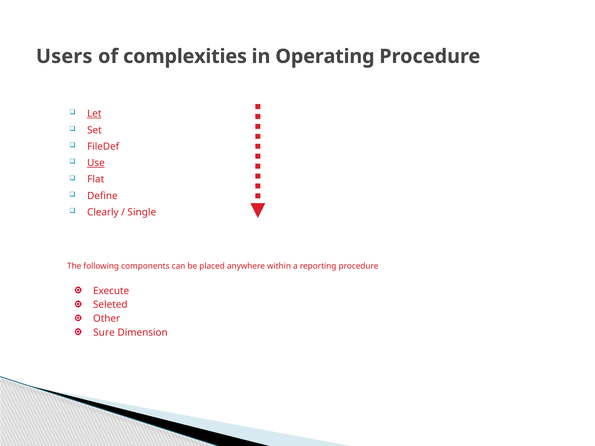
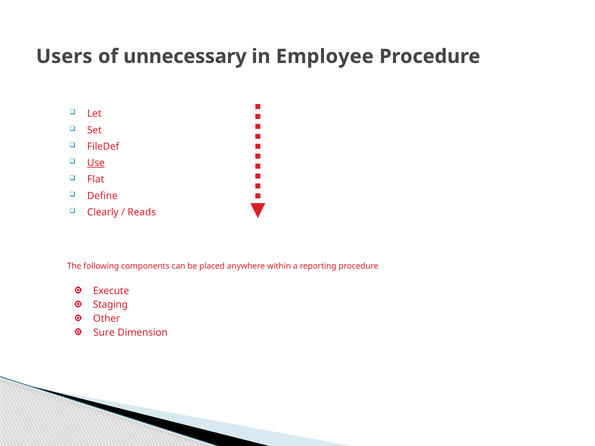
complexities: complexities -> unnecessary (185, 56)
Operating: Operating -> Employee (325, 56)
Let underline: present -> none (94, 114)
Single: Single -> Reads (142, 212)
Seleted: Seleted -> Staging (110, 305)
